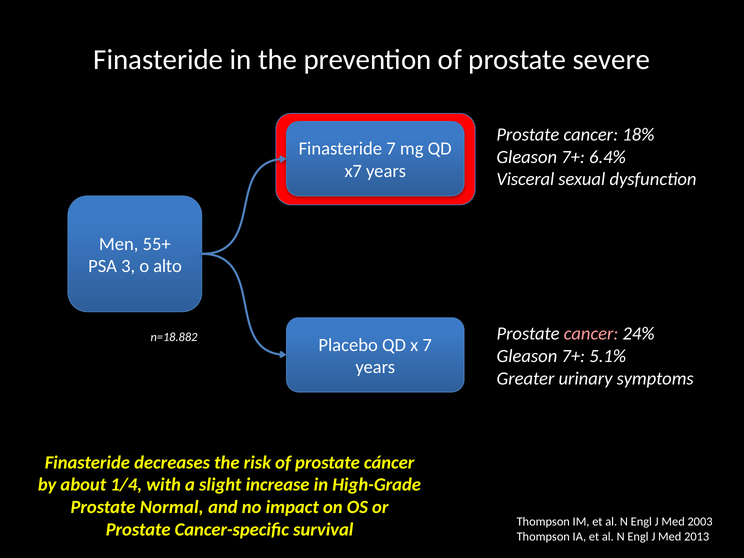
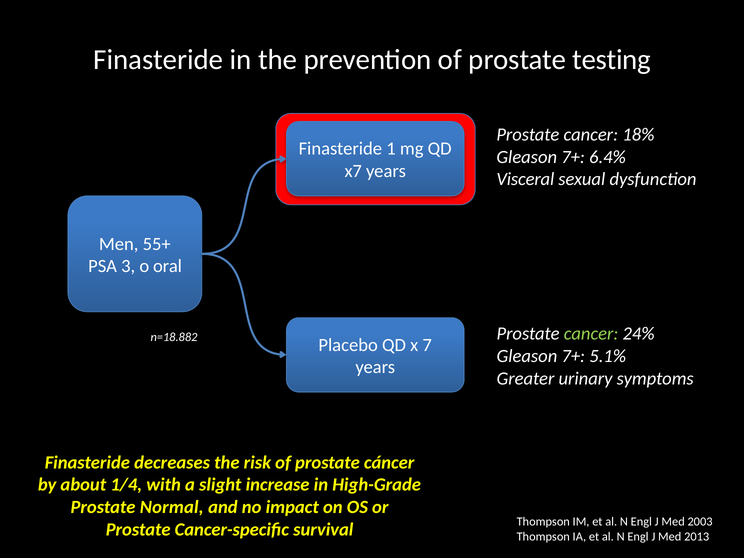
severe: severe -> testing (612, 60)
Finasteride 7: 7 -> 1 (391, 149)
alto: alto -> oral (168, 266)
cancer colour: pink -> light green (591, 334)
